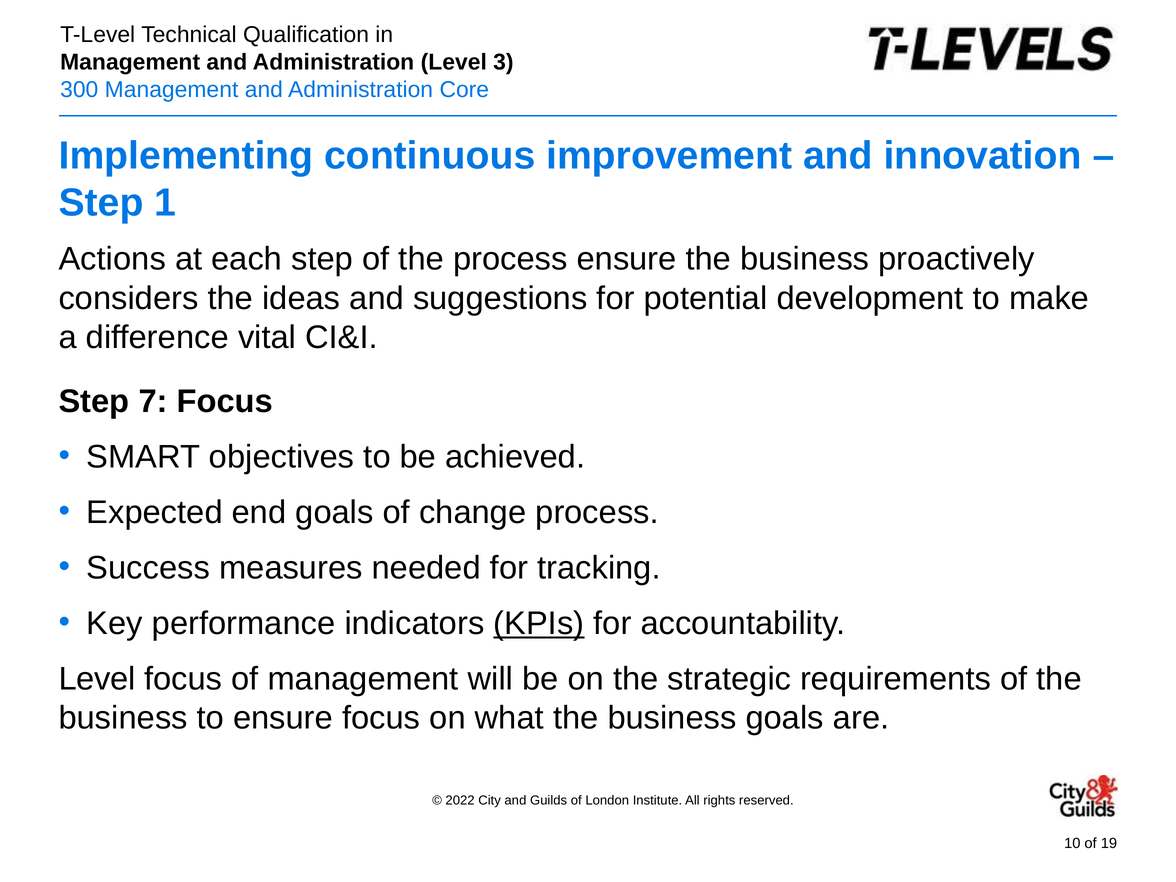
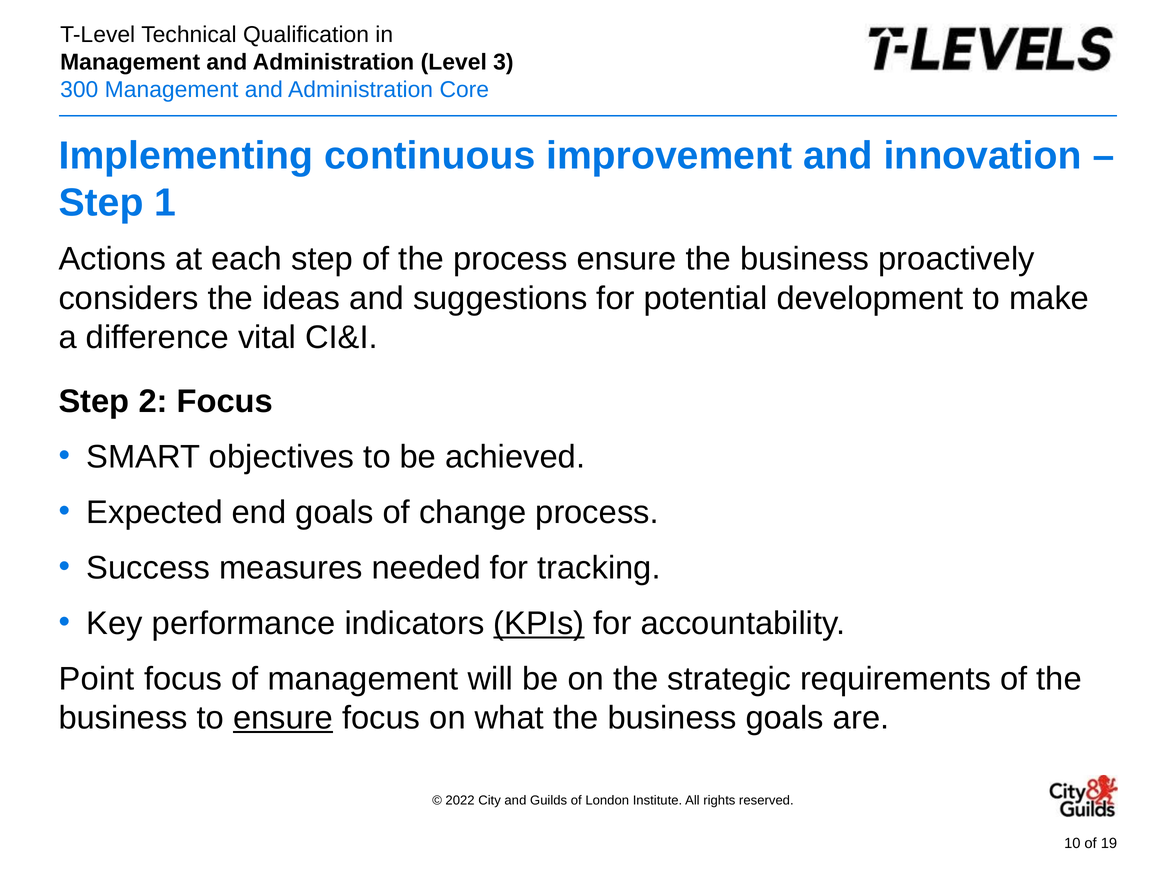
7: 7 -> 2 (153, 401)
Level: Level -> Point (97, 679)
ensure underline: none -> present (283, 718)
